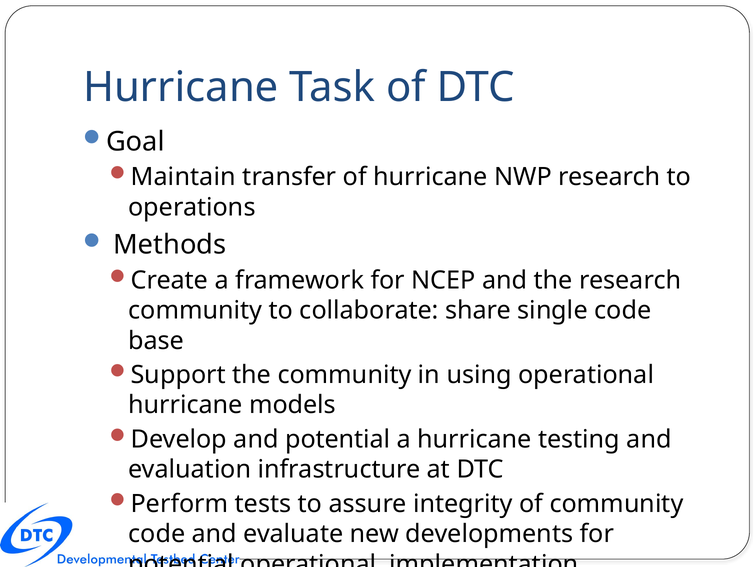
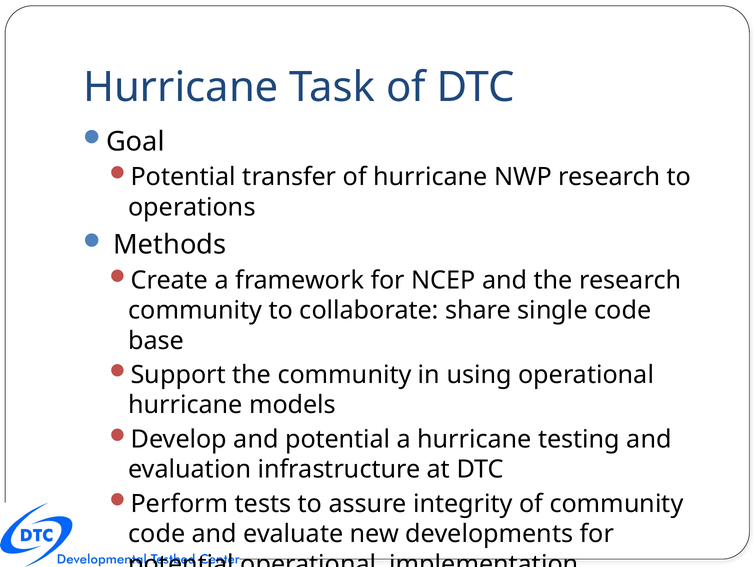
Maintain: Maintain -> Potential (183, 177)
